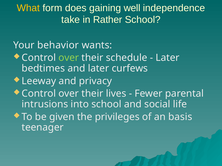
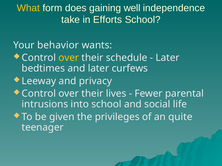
Rather: Rather -> Efforts (108, 20)
over colour: light green -> yellow (69, 58)
basis: basis -> quite (180, 117)
